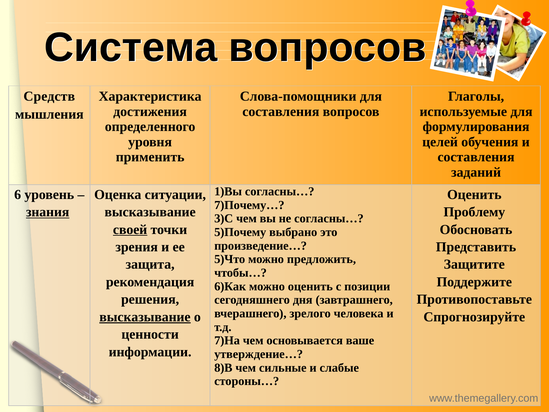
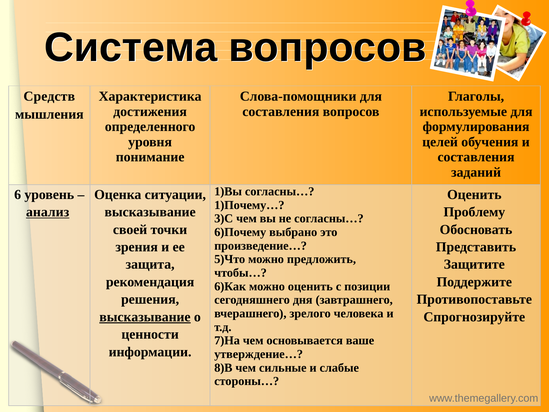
применить: применить -> понимание (150, 157)
7)Почему…: 7)Почему… -> 1)Почему… (249, 205)
знания: знания -> анализ (48, 212)
своей underline: present -> none (130, 229)
5)Почему: 5)Почему -> 6)Почему (240, 232)
